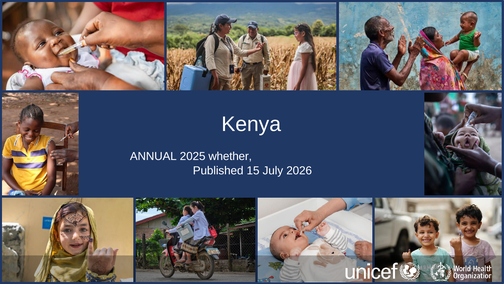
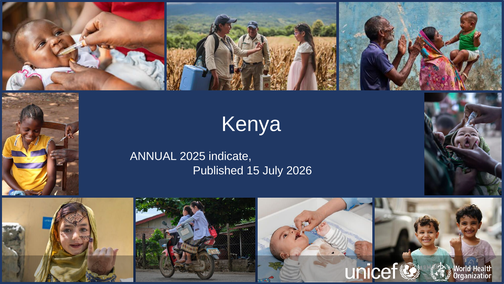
whether: whether -> indicate (230, 156)
